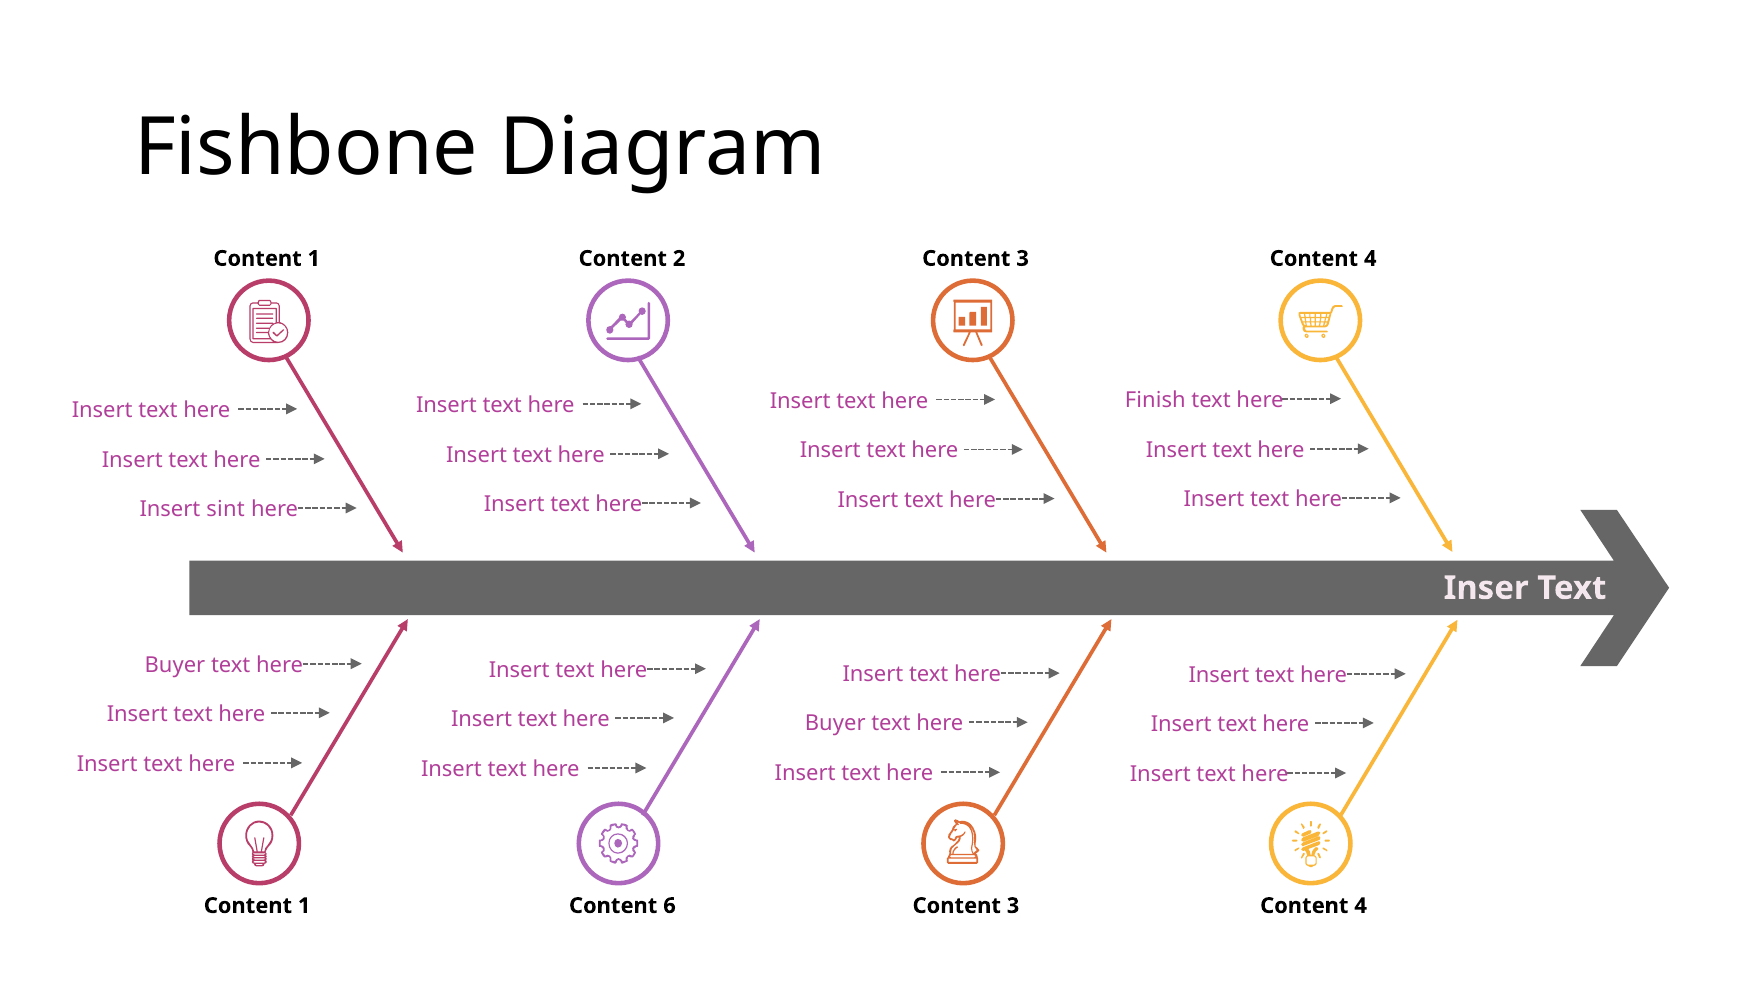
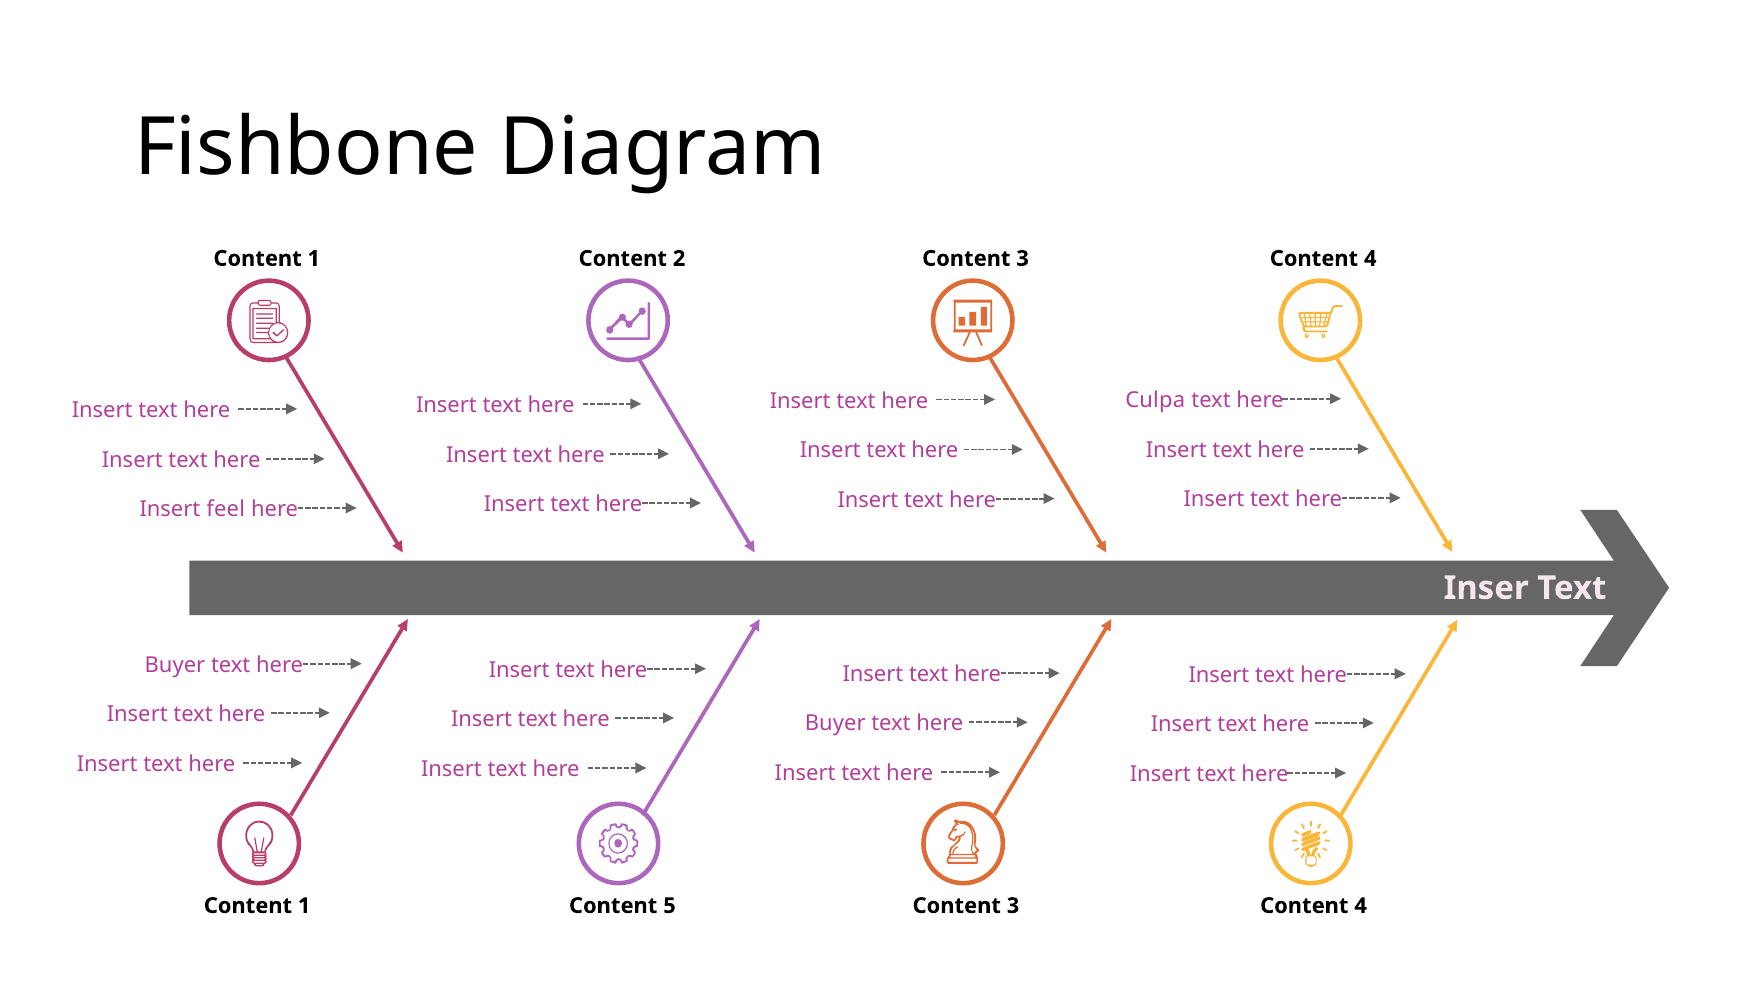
Finish: Finish -> Culpa (1155, 400)
sint: sint -> feel (226, 509)
6: 6 -> 5 (670, 906)
